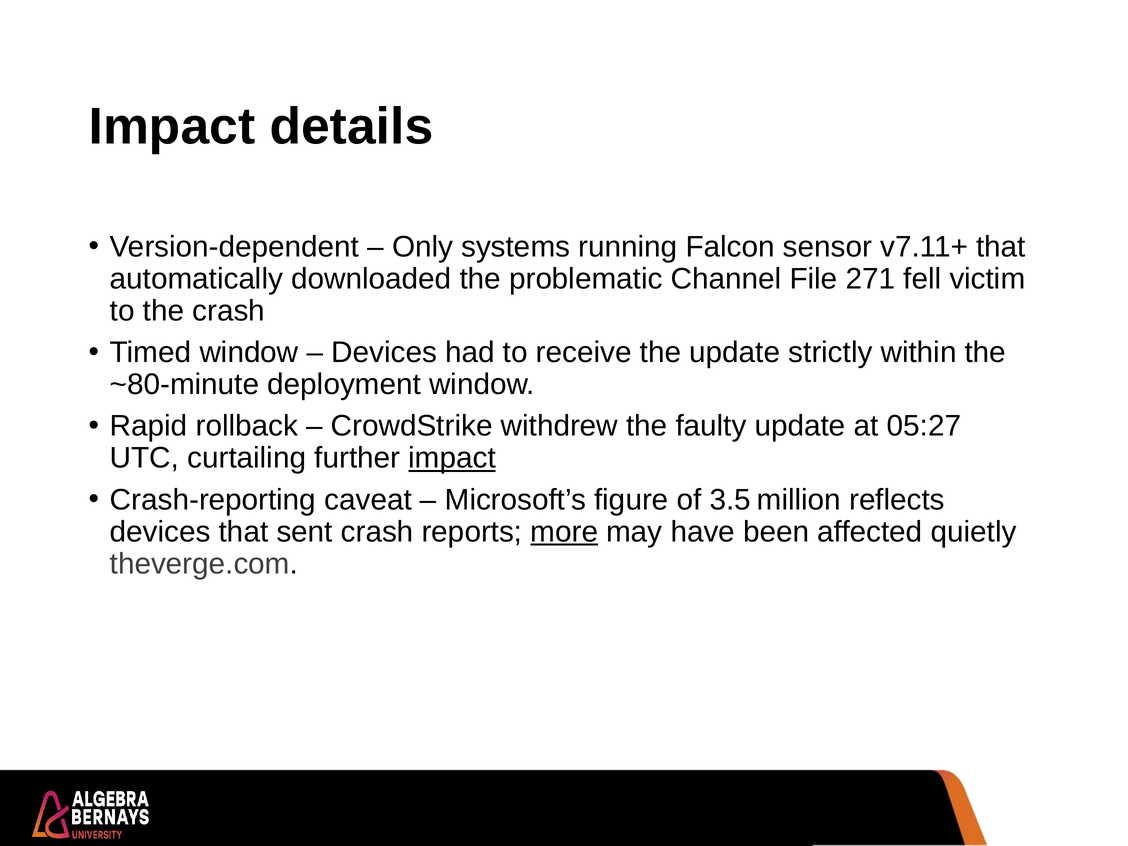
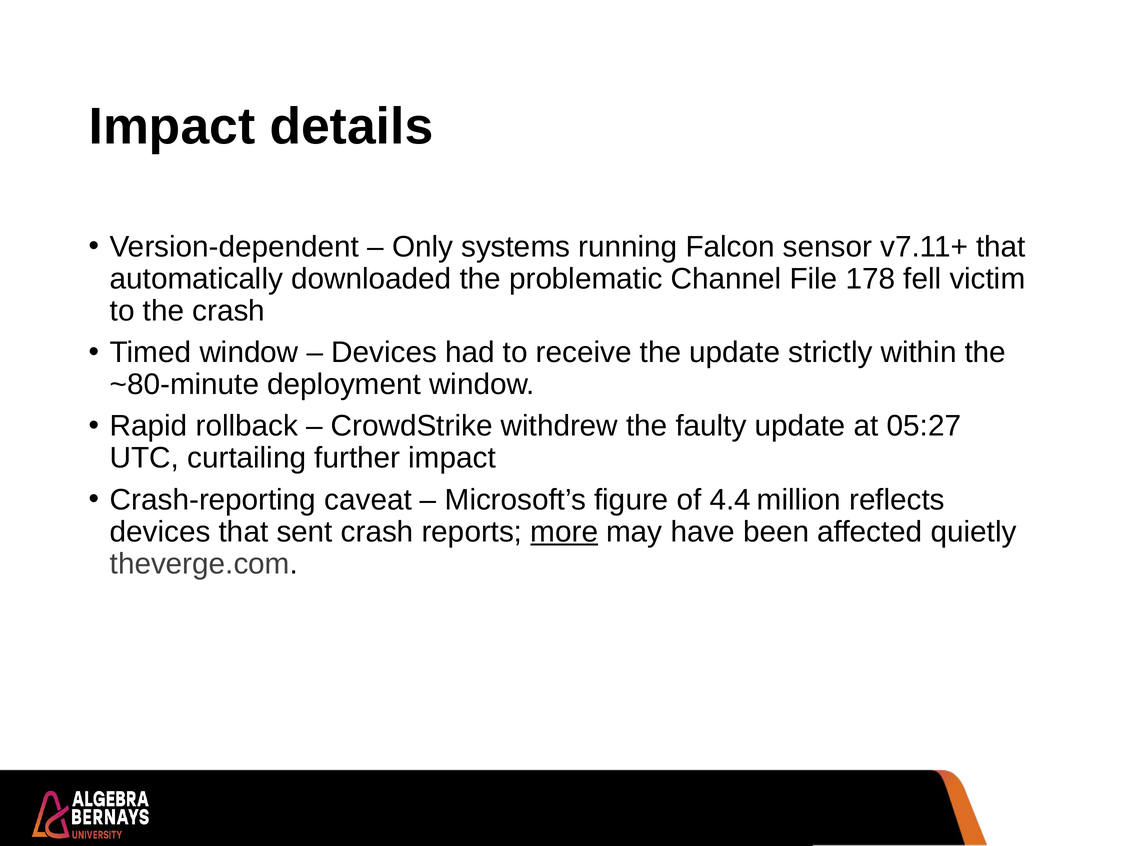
271: 271 -> 178 (870, 279)
impact underline: present -> none (452, 458)
3.5: 3.5 -> 4.4 (730, 500)
